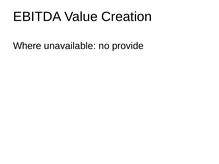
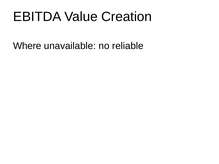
provide: provide -> reliable (128, 46)
